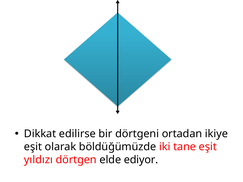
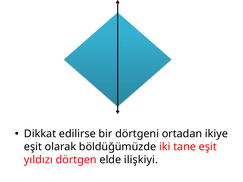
ediyor: ediyor -> ilişkiyi (141, 160)
